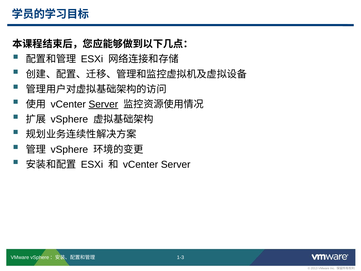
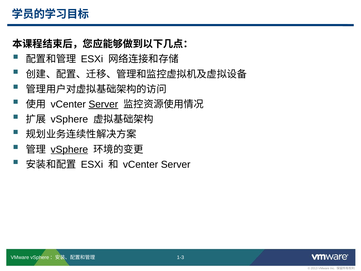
vSphere underline: none -> present (69, 149)
